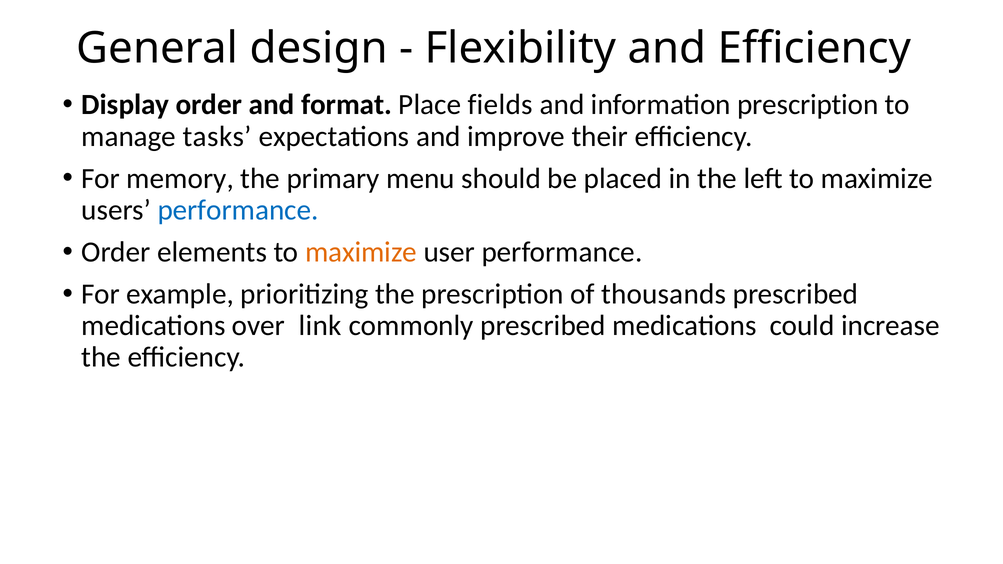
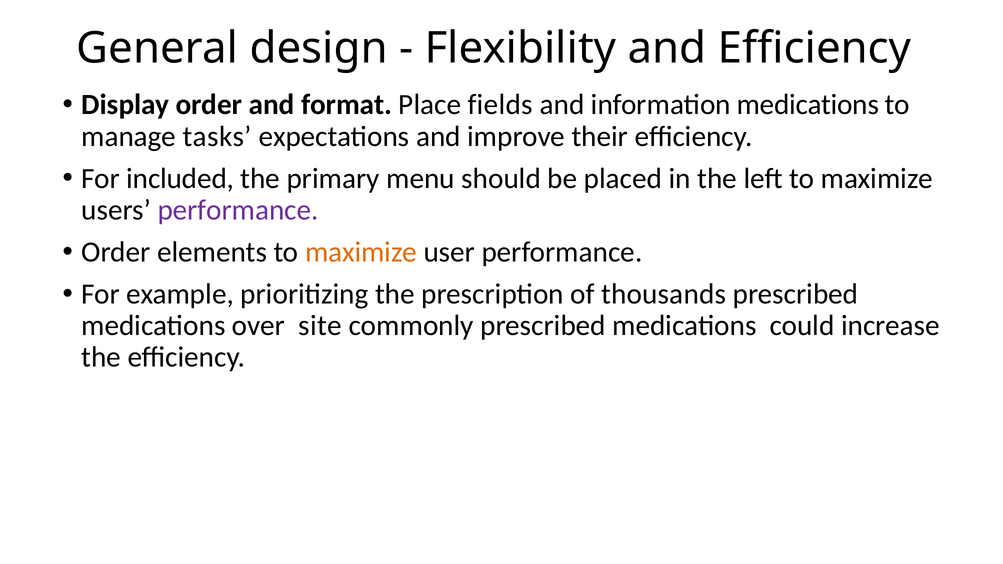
information prescription: prescription -> medications (808, 105)
memory: memory -> included (180, 179)
performance colour: blue -> purple (238, 210)
link: link -> site (320, 326)
